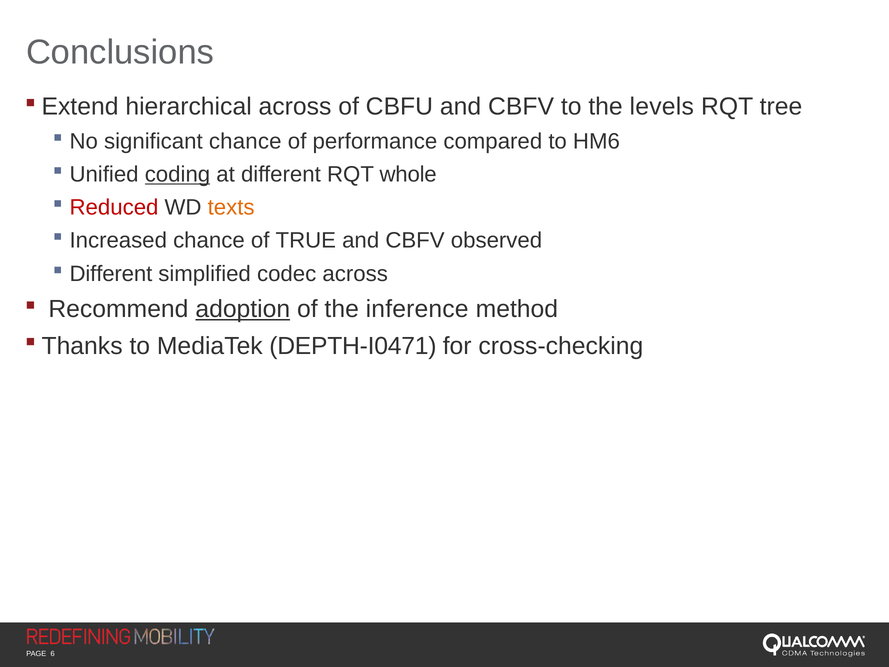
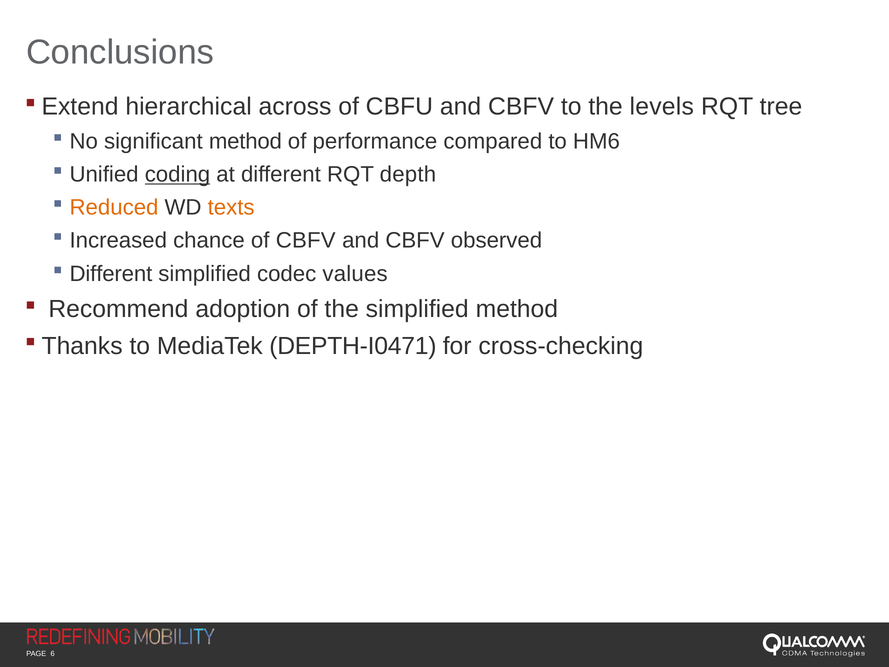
significant chance: chance -> method (245, 141)
whole: whole -> depth (408, 174)
Reduced colour: red -> orange (114, 207)
of TRUE: TRUE -> CBFV (306, 241)
codec across: across -> values (355, 274)
adoption underline: present -> none (243, 309)
the inference: inference -> simplified (417, 309)
